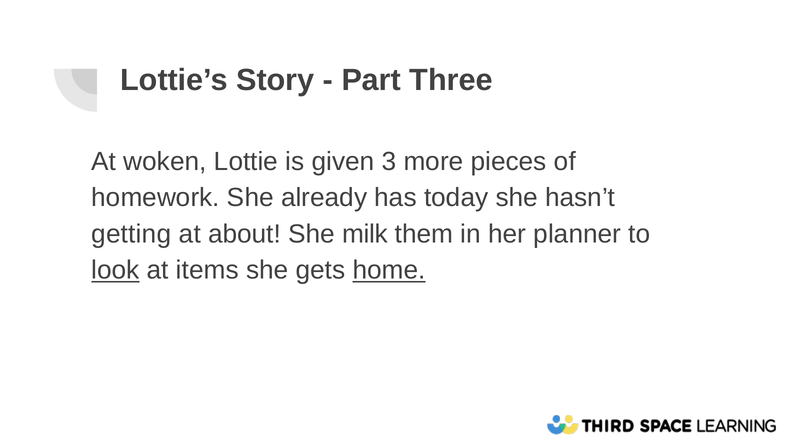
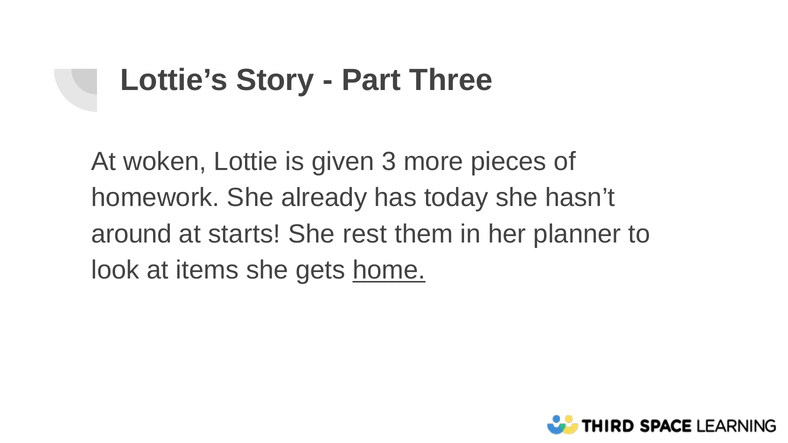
getting: getting -> around (132, 234)
about: about -> starts (244, 234)
milk: milk -> rest (365, 234)
look underline: present -> none (115, 270)
